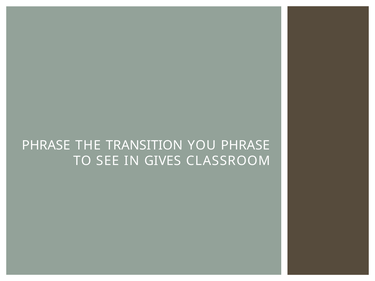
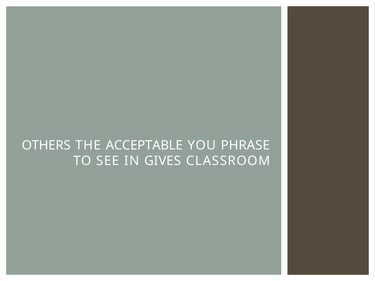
PHRASE: PHRASE -> OTHERS (46, 145)
TRANSITION: TRANSITION -> ACCEPTABLE (144, 145)
